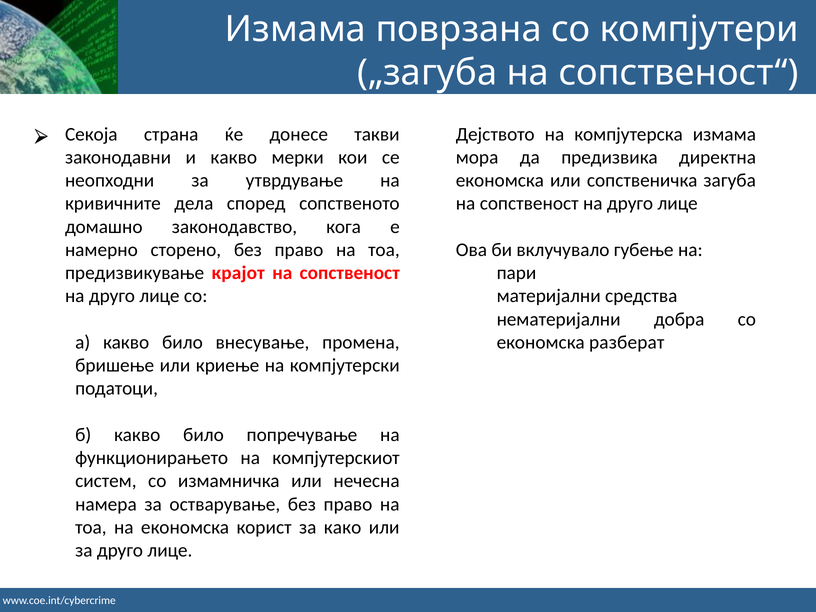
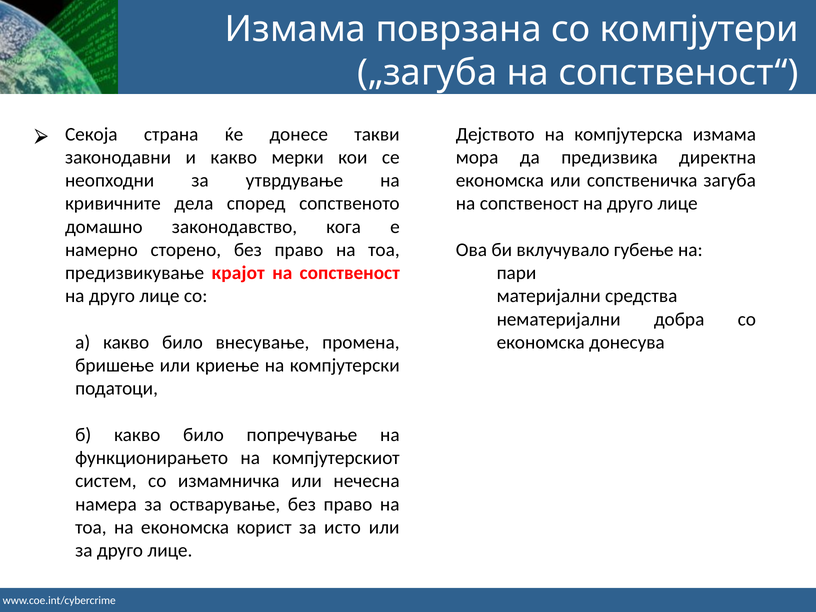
разберат: разберат -> донесува (627, 342)
како: како -> исто (342, 527)
